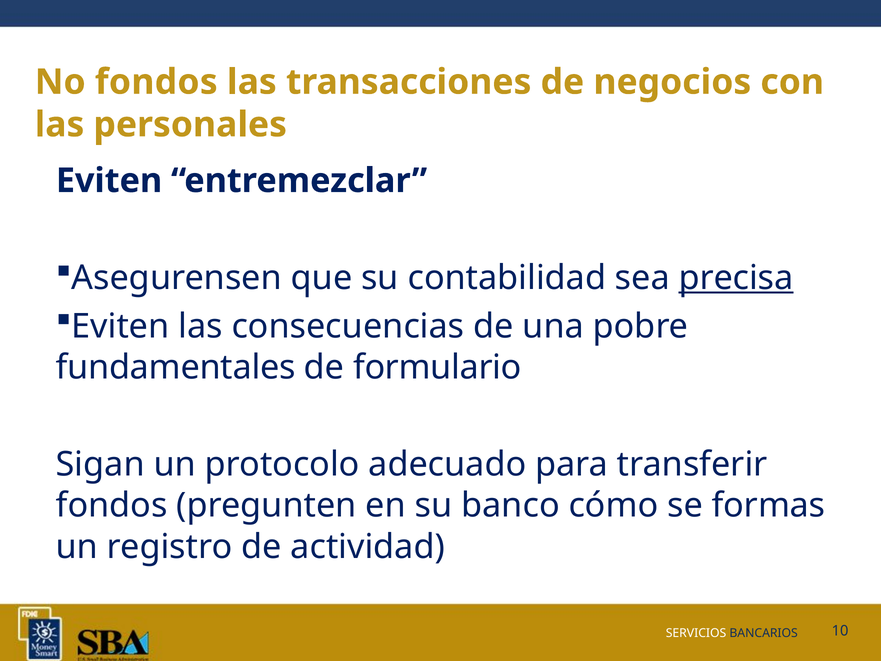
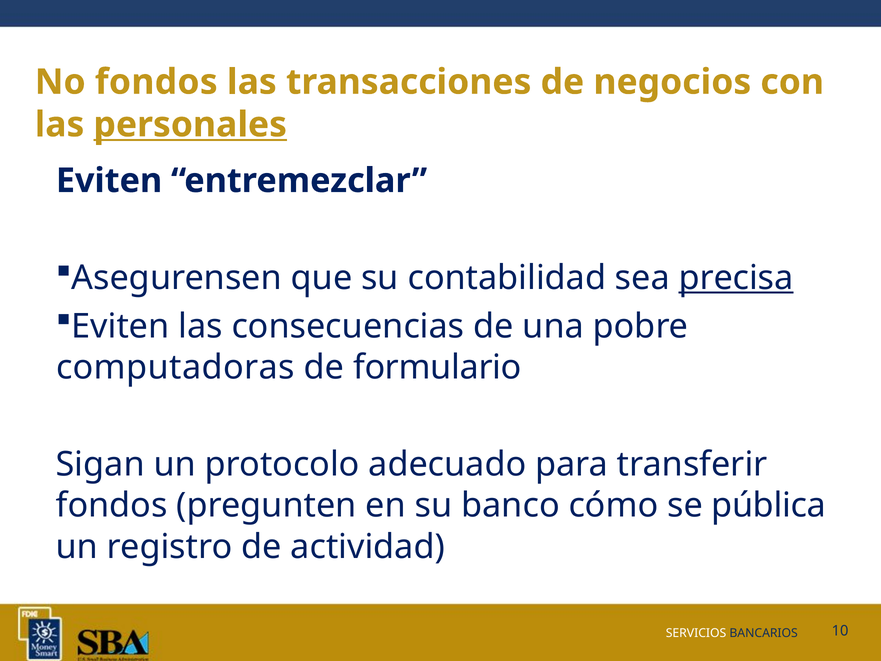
personales underline: none -> present (190, 125)
fundamentales: fundamentales -> computadoras (175, 367)
formas: formas -> pública (769, 505)
